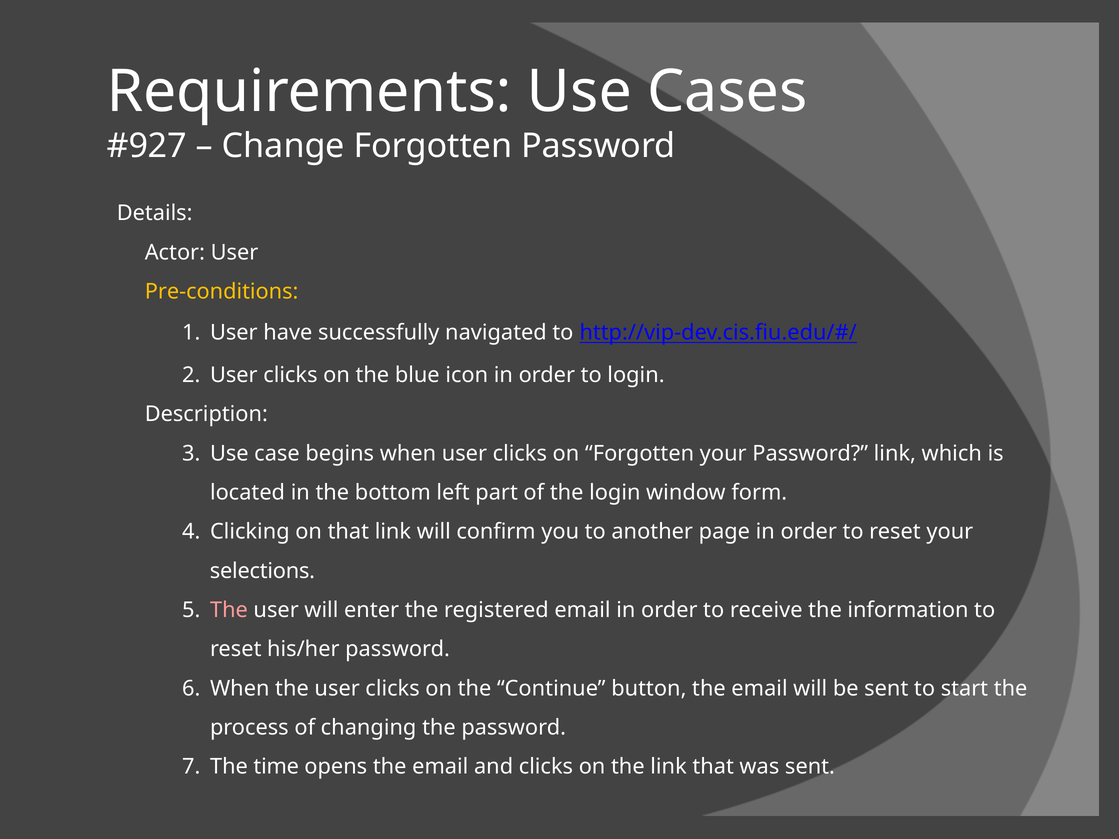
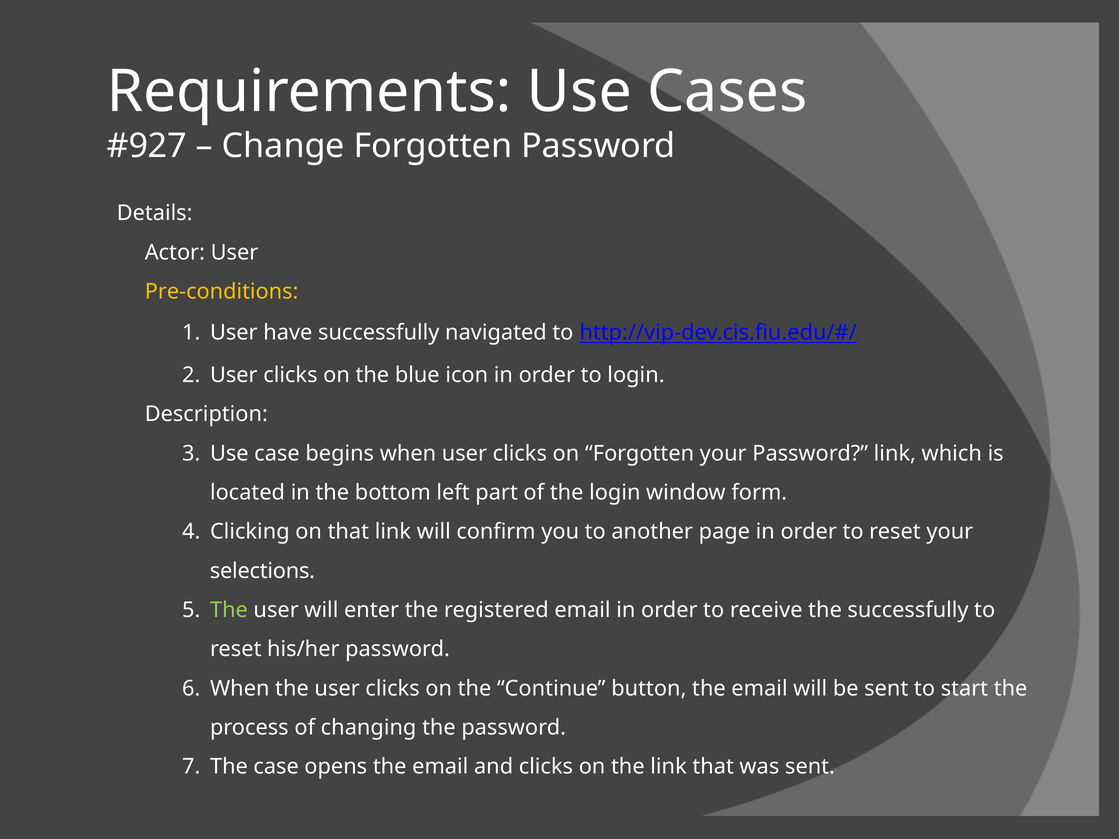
The colour: pink -> light green (229, 610)
the information: information -> successfully (908, 610)
The time: time -> case (276, 767)
